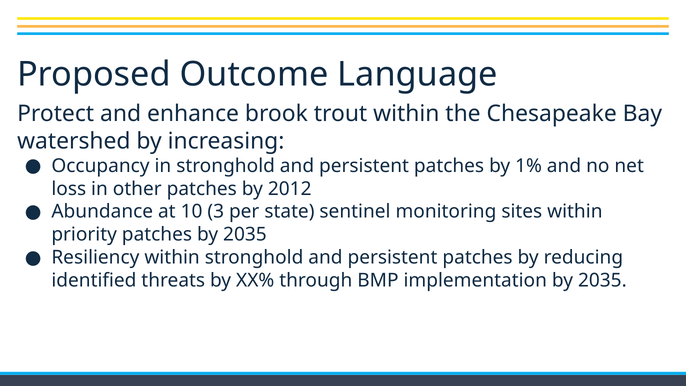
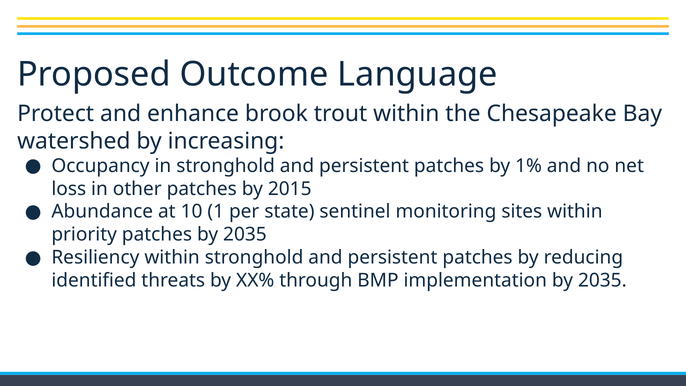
2012: 2012 -> 2015 (290, 189)
3: 3 -> 1 (216, 212)
